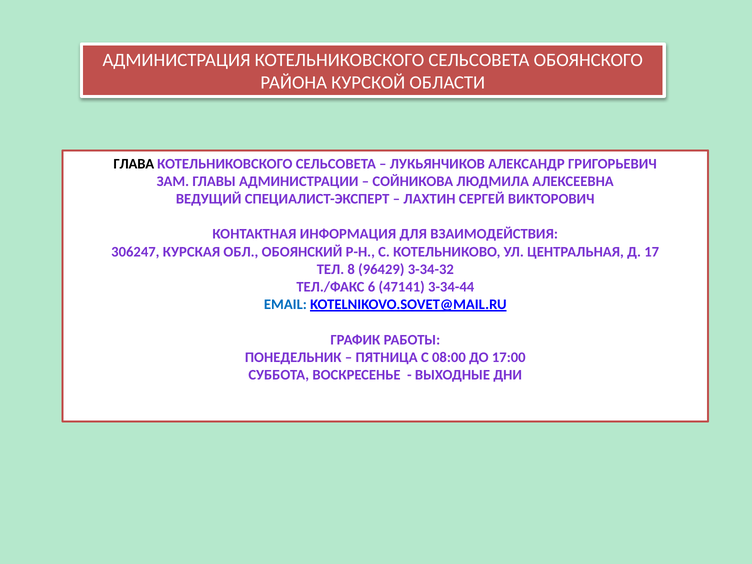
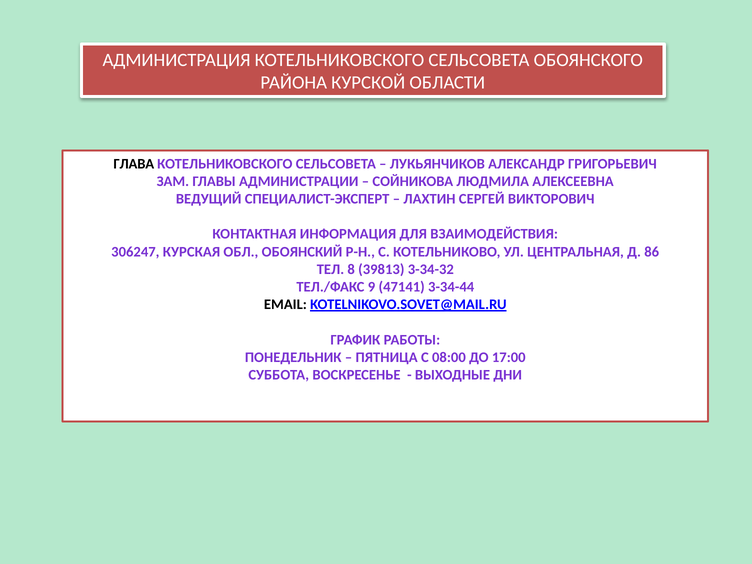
17: 17 -> 86 (652, 252)
96429: 96429 -> 39813 (381, 269)
6: 6 -> 9 (372, 287)
EMAIL colour: blue -> black (285, 304)
